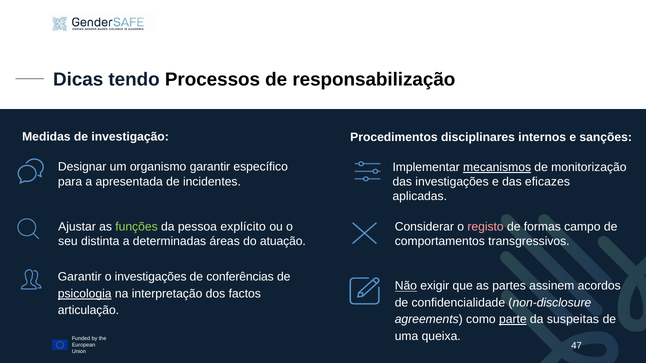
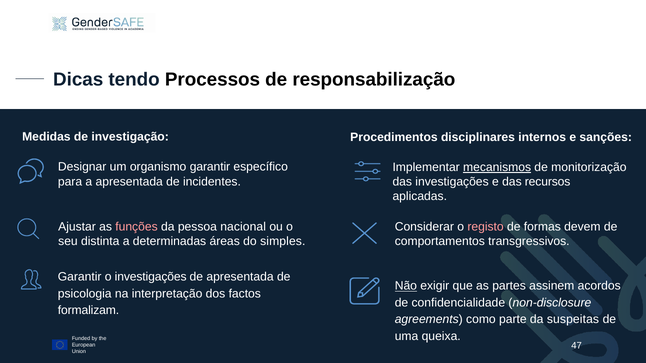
eficazes: eficazes -> recursos (548, 182)
campo: campo -> devem (582, 227)
funções colour: light green -> pink (137, 227)
explícito: explícito -> nacional (243, 227)
atuação: atuação -> simples (283, 241)
de conferências: conferências -> apresentada (240, 277)
psicologia underline: present -> none (85, 294)
articulação: articulação -> formalizam (88, 311)
parte underline: present -> none (513, 320)
